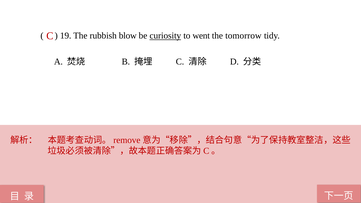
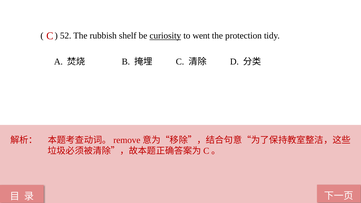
19: 19 -> 52 (66, 36)
blow: blow -> shelf (128, 36)
tomorrow: tomorrow -> protection (243, 36)
